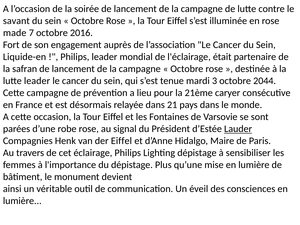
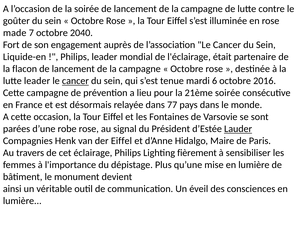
savant: savant -> goûter (16, 21)
2016: 2016 -> 2040 (81, 33)
safran: safran -> flacon (25, 69)
cancer underline: none -> present (75, 81)
3: 3 -> 6 (215, 81)
2044: 2044 -> 2016 (265, 81)
21ème caryer: caryer -> soirée (228, 93)
21: 21 -> 77 (172, 105)
Lighting dépistage: dépistage -> fièrement (197, 153)
